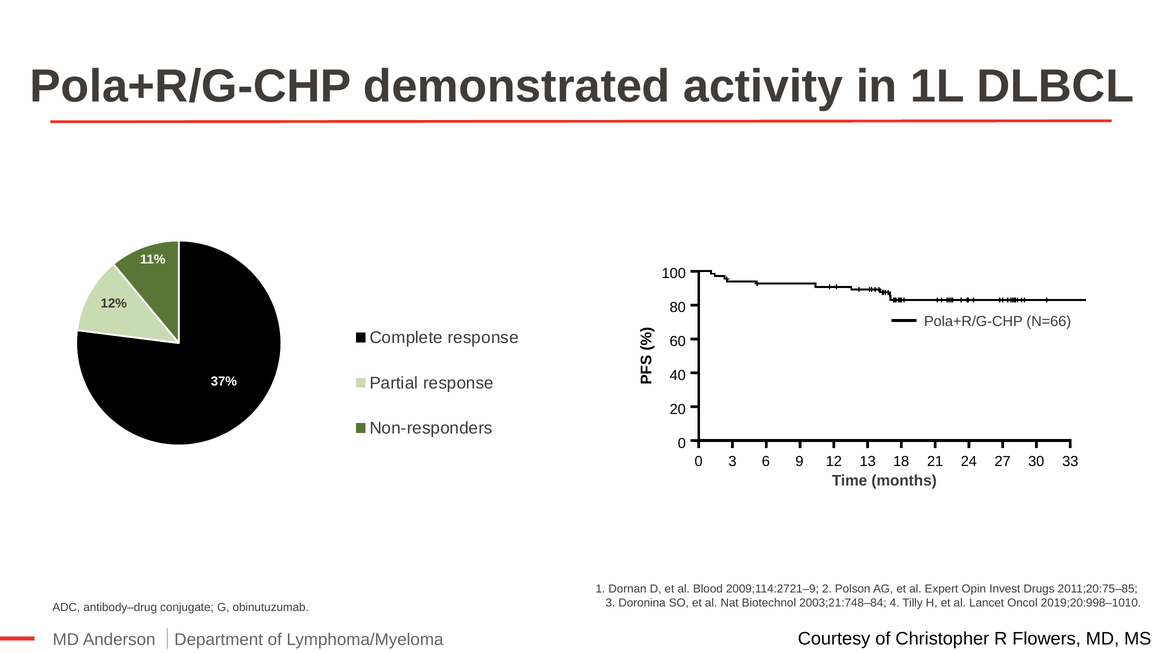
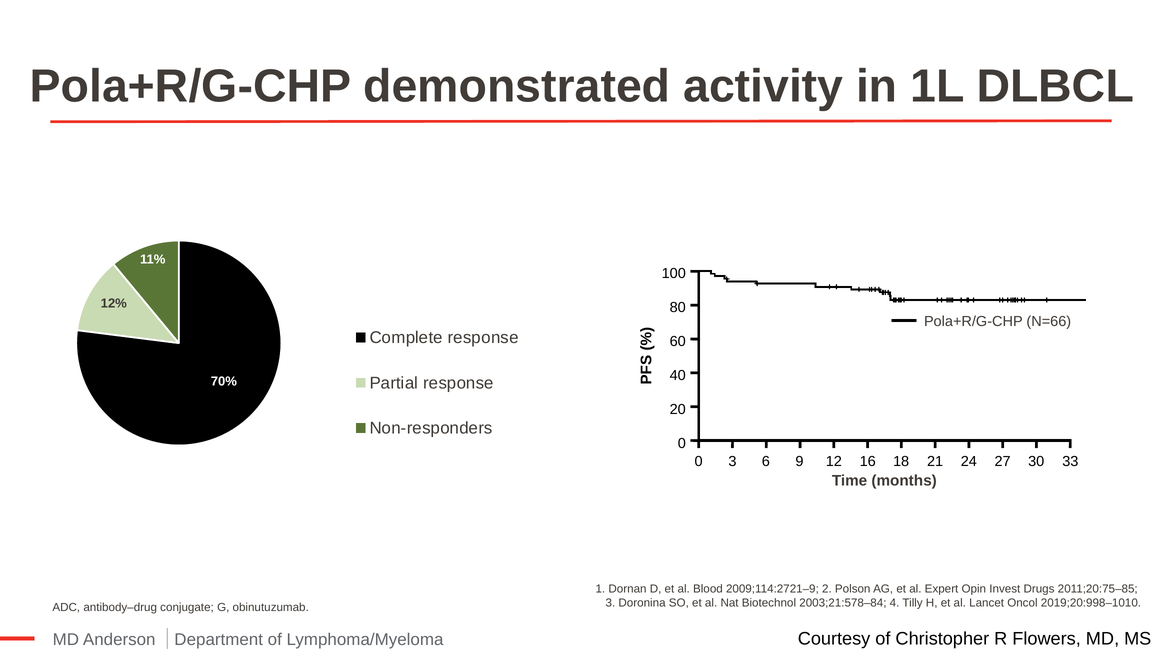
37%: 37% -> 70% (224, 382)
13: 13 -> 16 (868, 462)
2003;21:748–84: 2003;21:748–84 -> 2003;21:578–84 (843, 604)
